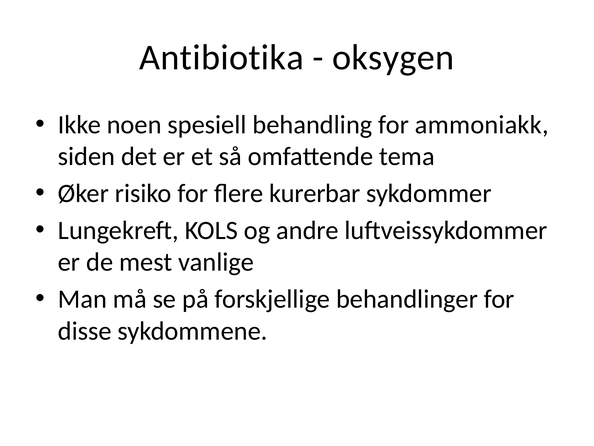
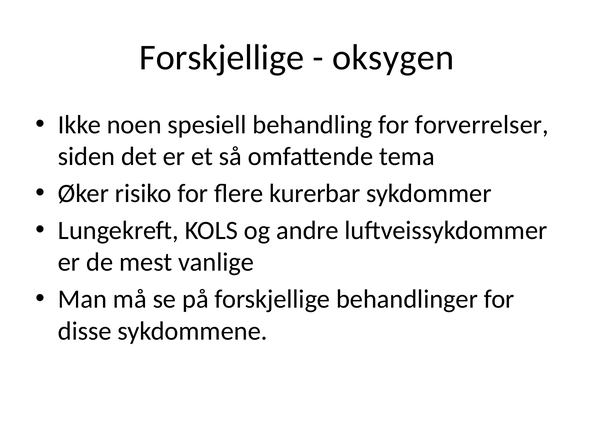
Antibiotika: Antibiotika -> Forskjellige (222, 58)
ammoniakk: ammoniakk -> forverrelser (482, 125)
